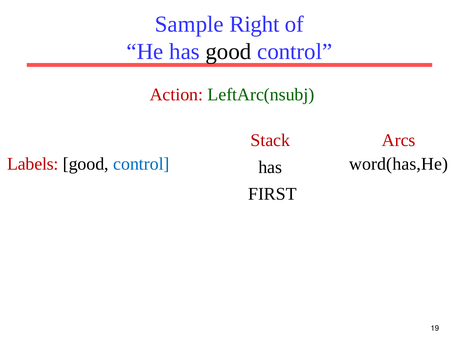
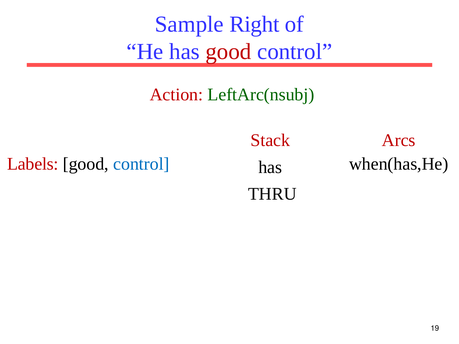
good colour: black -> red (228, 52)
word(has,He: word(has,He -> when(has,He (399, 164)
FIRST: FIRST -> THRU (272, 194)
